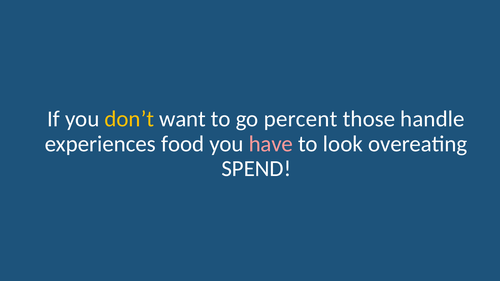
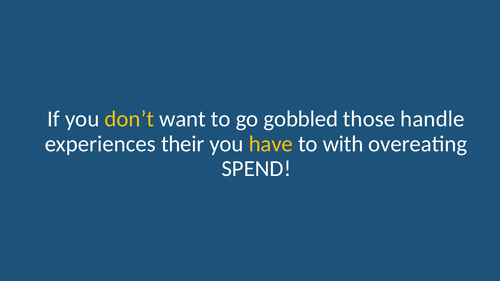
percent: percent -> gobbled (301, 119)
food: food -> their (183, 144)
have colour: pink -> yellow (271, 144)
look: look -> with (343, 144)
